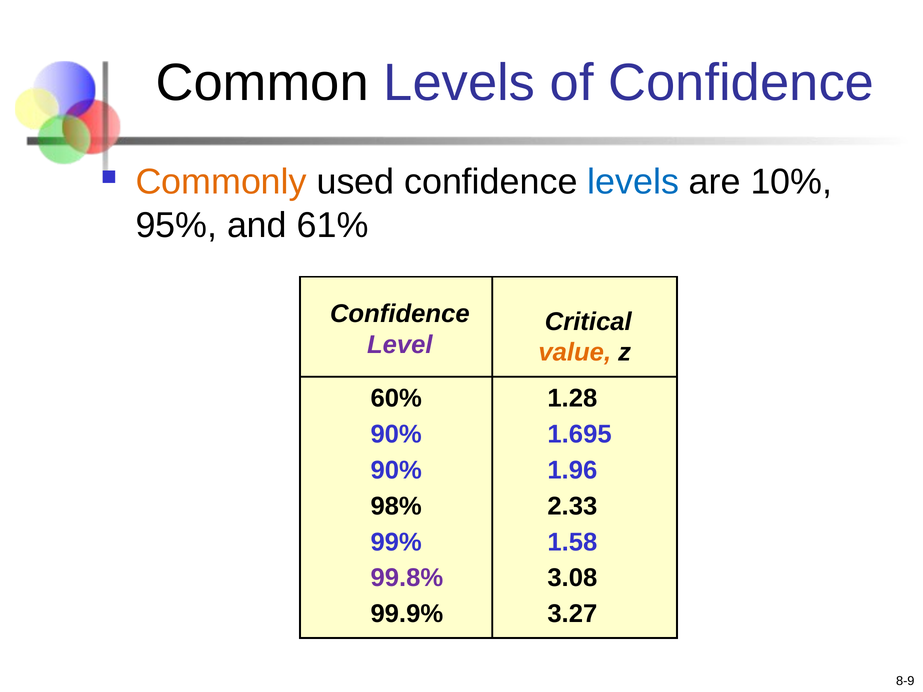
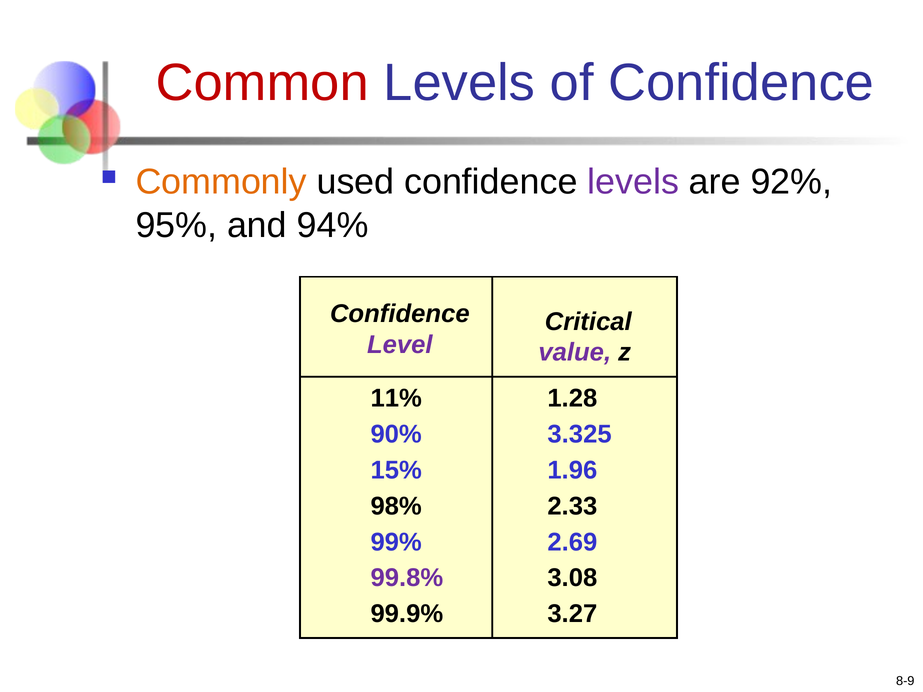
Common colour: black -> red (262, 83)
levels colour: blue -> purple (633, 182)
10%: 10% -> 92% (791, 182)
61%: 61% -> 94% (333, 225)
value colour: orange -> purple (575, 352)
60%: 60% -> 11% (396, 399)
1.695: 1.695 -> 3.325 (580, 435)
90%: 90% -> 15% (396, 470)
1.58: 1.58 -> 2.69 (572, 542)
